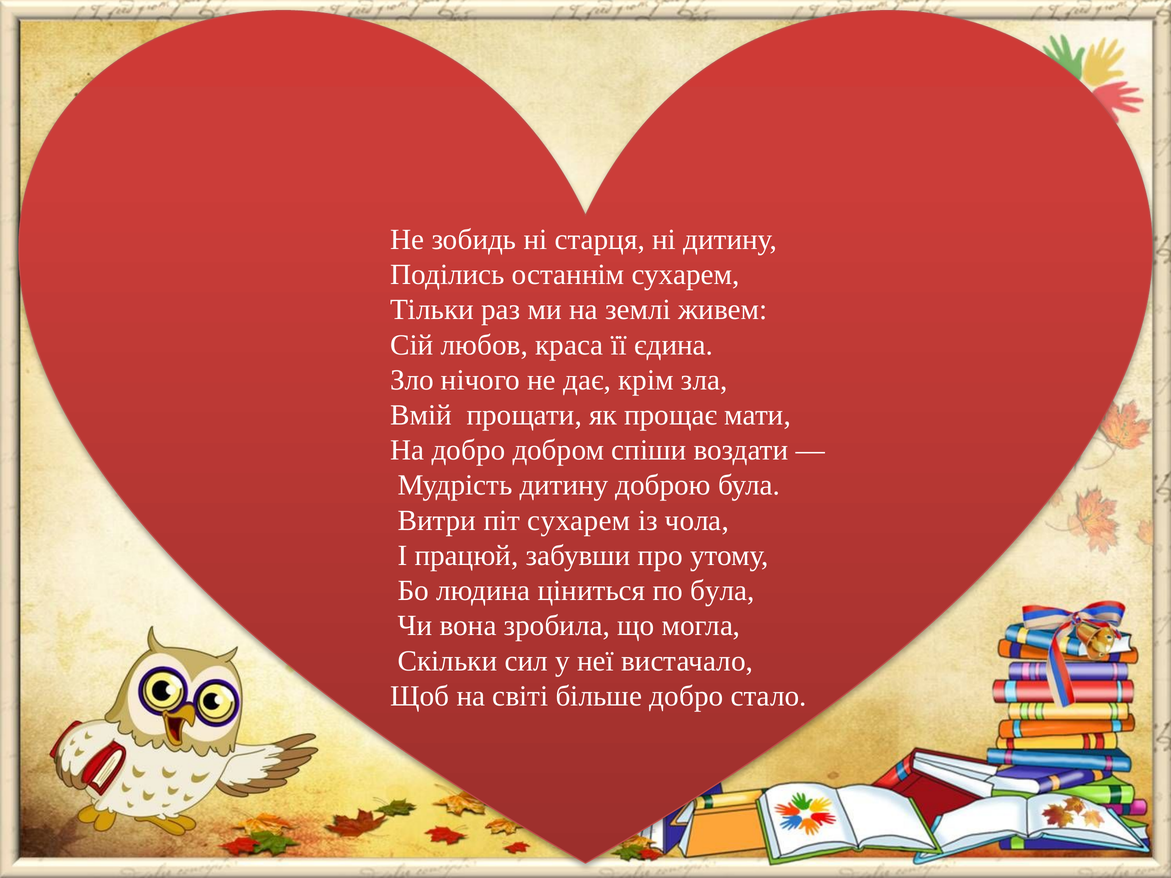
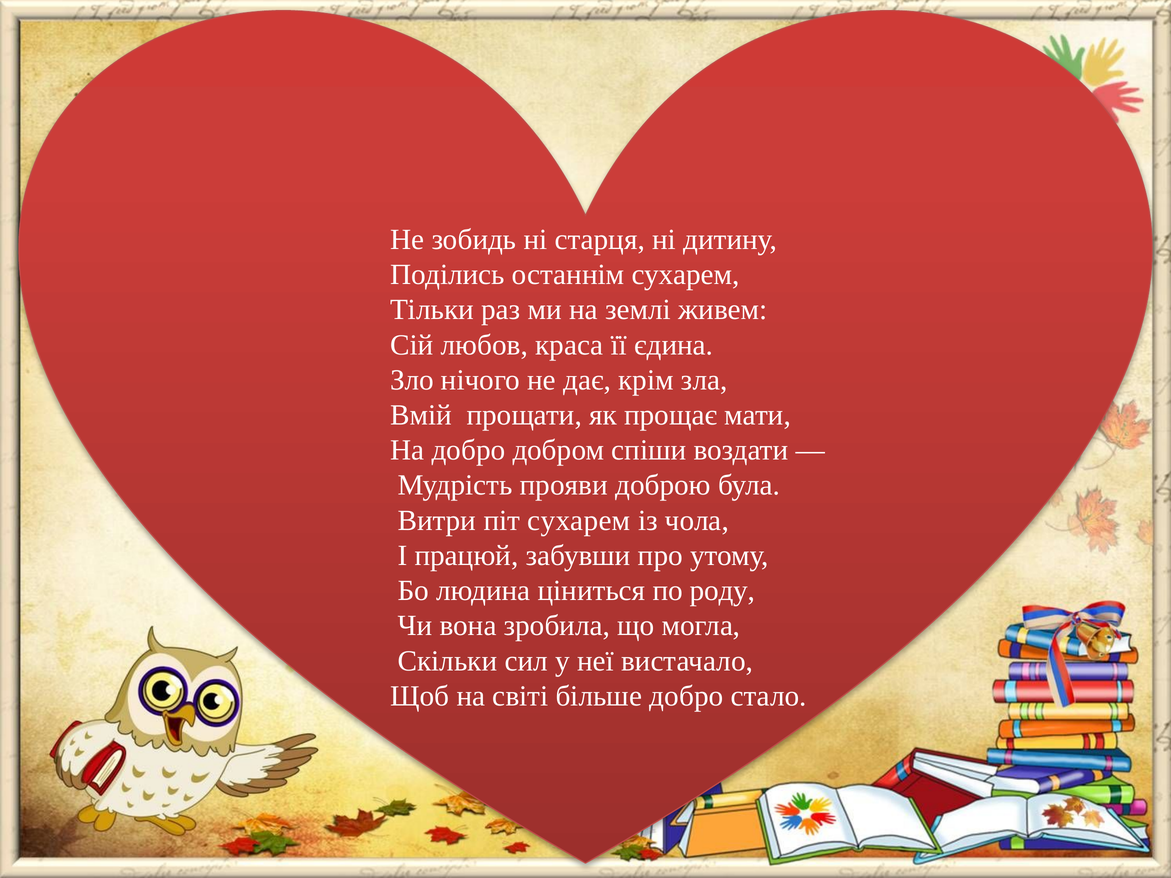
Мудрість дитину: дитину -> прояви (564, 485)
по була: була -> роду (722, 591)
